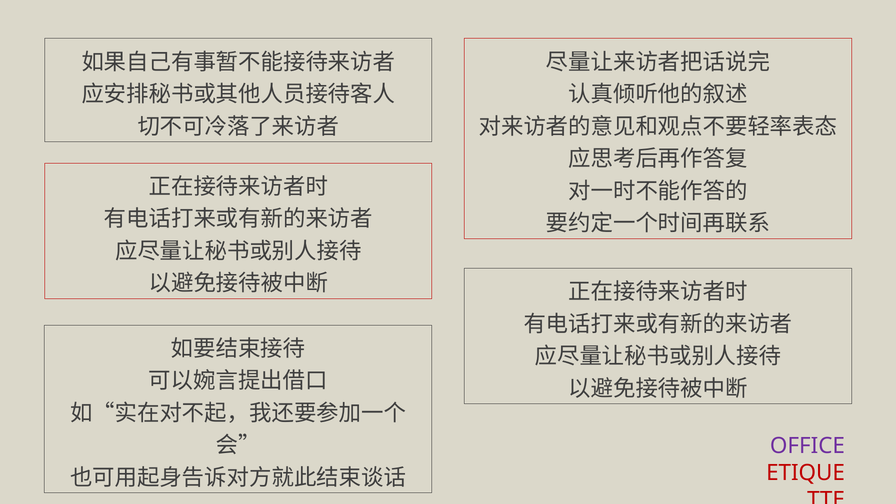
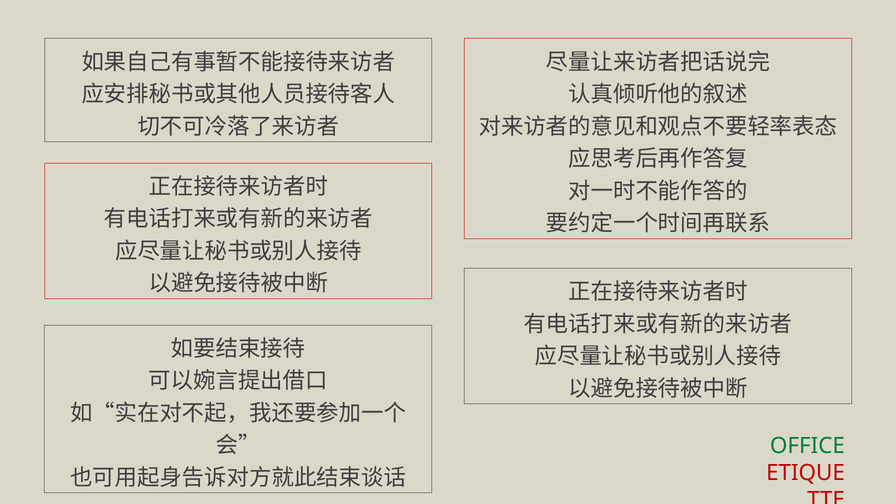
OFFICE colour: purple -> green (807, 446)
